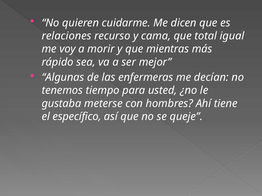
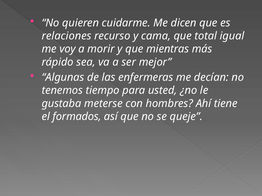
específico: específico -> formados (77, 117)
